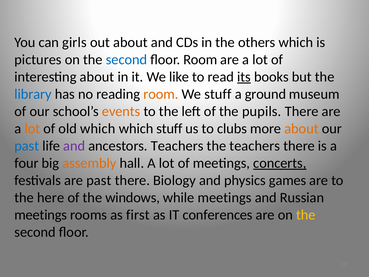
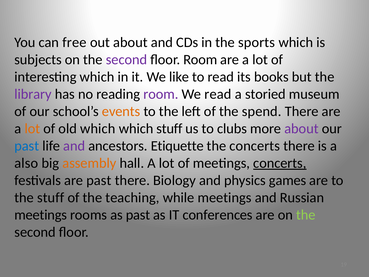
girls: girls -> free (74, 42)
others: others -> sports (257, 42)
pictures: pictures -> subjects (38, 60)
second colour: blue -> purple (127, 60)
interesting about: about -> which (97, 77)
its underline: present -> none (244, 77)
library colour: blue -> purple (33, 94)
room colour: orange -> purple (161, 94)
We stuff: stuff -> read (218, 94)
ground: ground -> storied (265, 94)
pupils: pupils -> spend (262, 111)
about colour: orange -> purple (301, 128)
ancestors Teachers: Teachers -> Etiquette (177, 146)
the teachers: teachers -> concerts (255, 146)
four: four -> also (26, 163)
the here: here -> stuff (51, 197)
windows: windows -> teaching (132, 197)
as first: first -> past (138, 215)
the colour: yellow -> light green (306, 215)
